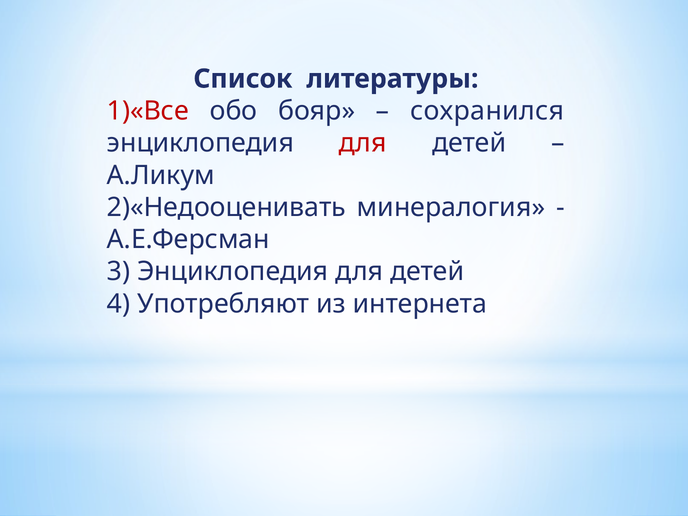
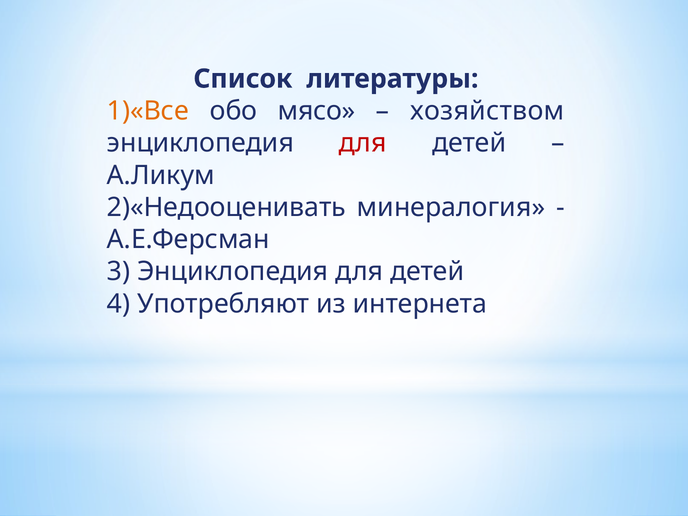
1)«Все colour: red -> orange (148, 111)
бояр: бояр -> мясо (317, 111)
сохранился: сохранился -> хозяйством (487, 111)
